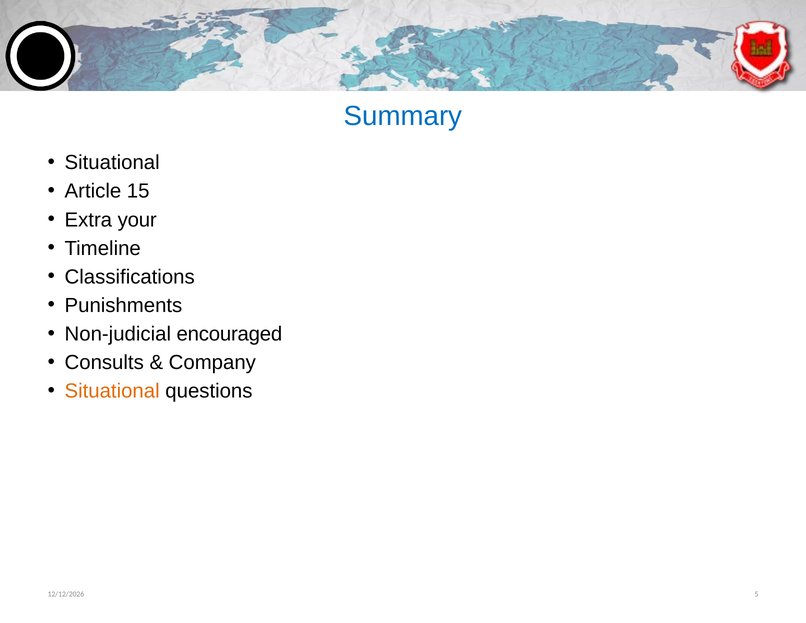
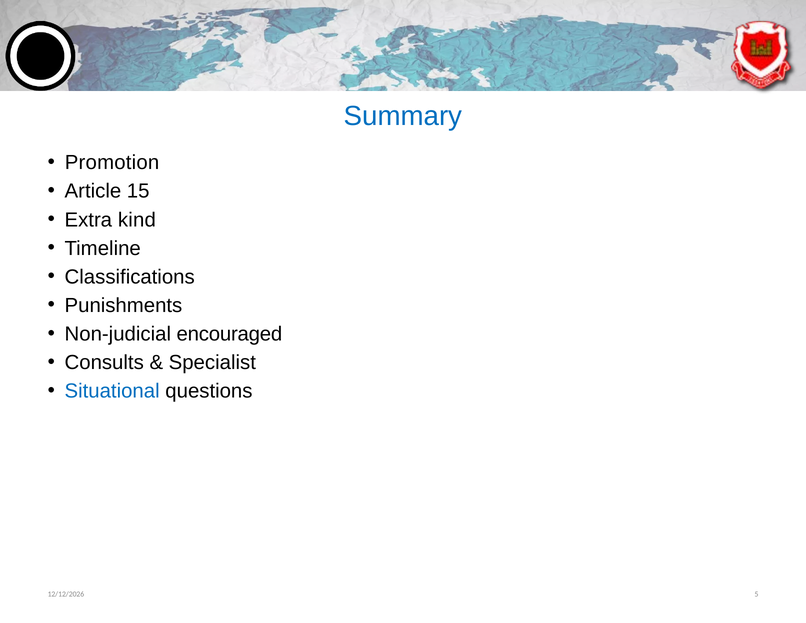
Situational: Situational -> Promotion (112, 163)
your: your -> kind (137, 220)
Company: Company -> Specialist (212, 362)
Situational colour: orange -> blue (112, 391)
